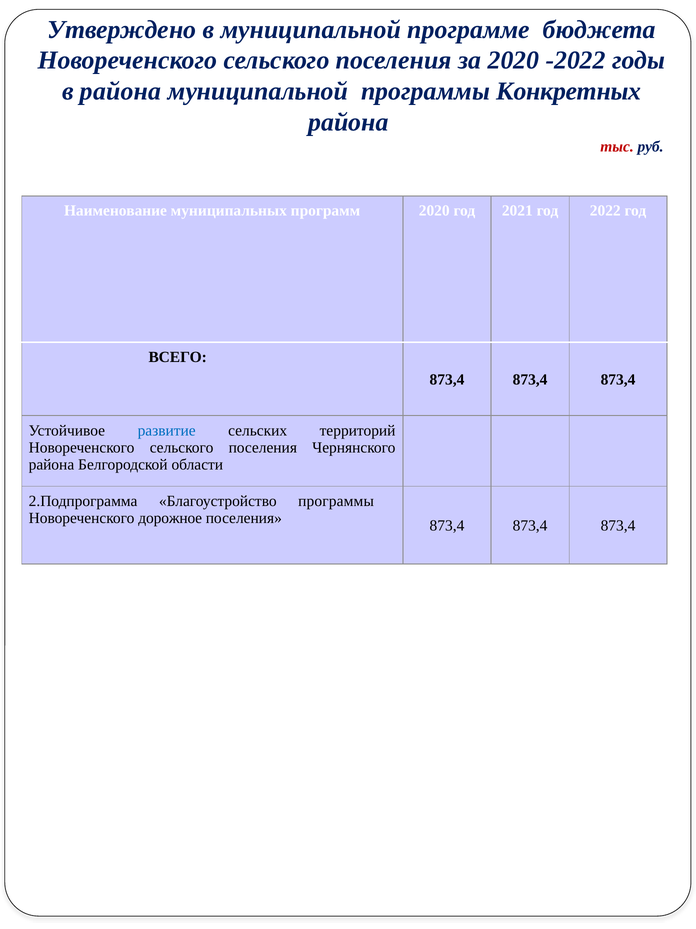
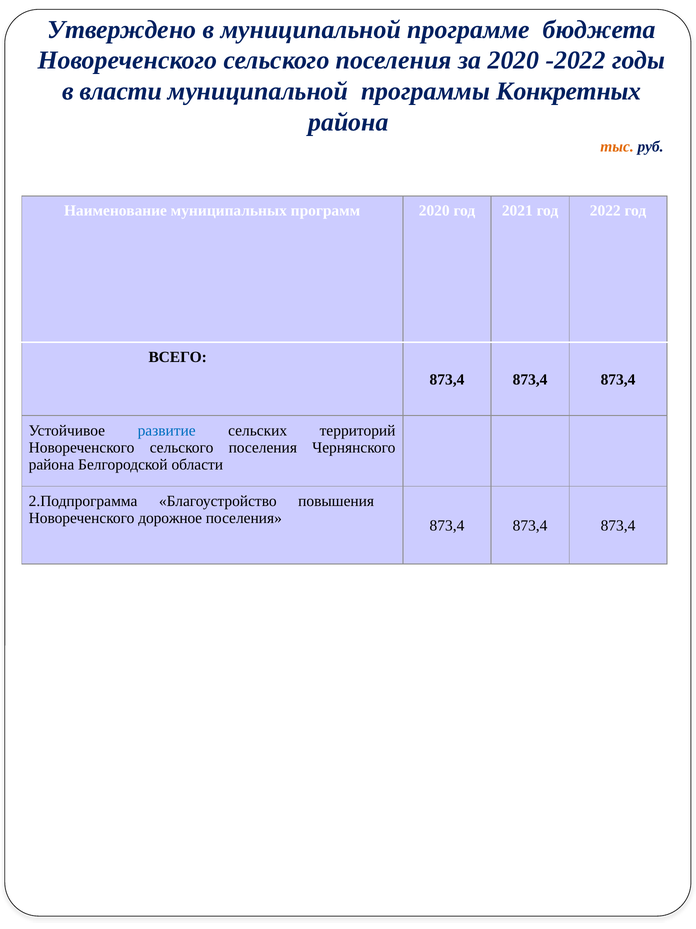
в района: района -> власти (121, 91)
тыс colour: red -> orange (617, 146)
Благоустройство программы: программы -> повышения (336, 501)
